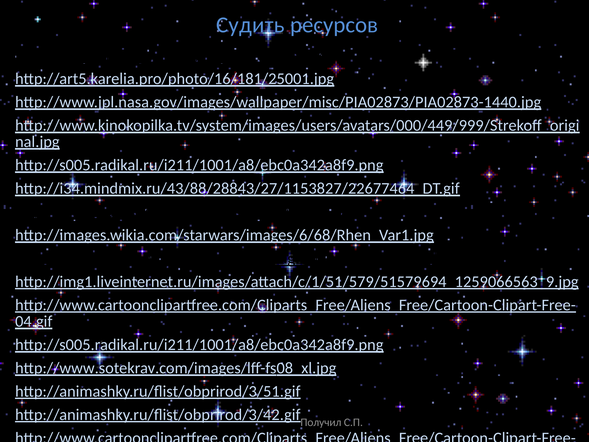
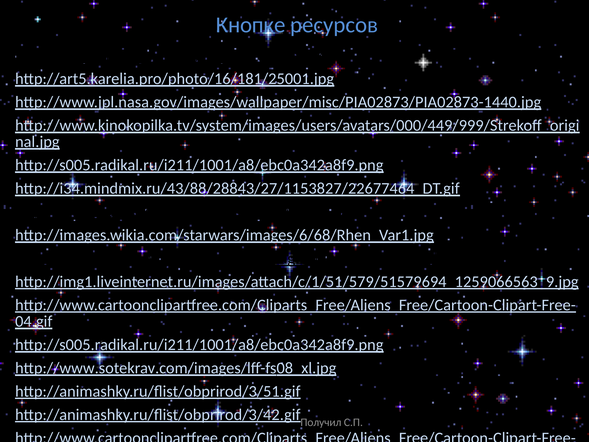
Судить: Судить -> Кнопке (251, 25)
